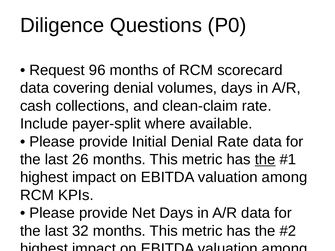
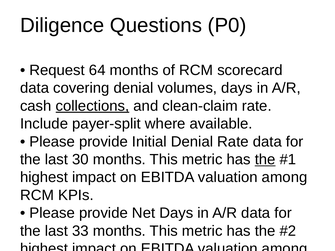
96: 96 -> 64 (97, 70)
collections underline: none -> present (92, 106)
26: 26 -> 30 (80, 160)
32: 32 -> 33 (80, 231)
